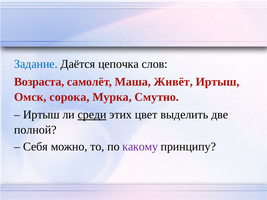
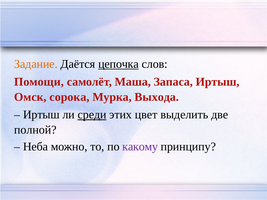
Задание colour: blue -> orange (36, 64)
цепочка underline: none -> present (118, 64)
Возраста: Возраста -> Помощи (39, 82)
Живёт: Живёт -> Запаса (173, 82)
Смутно: Смутно -> Выхода (157, 97)
Себя: Себя -> Неба (36, 147)
